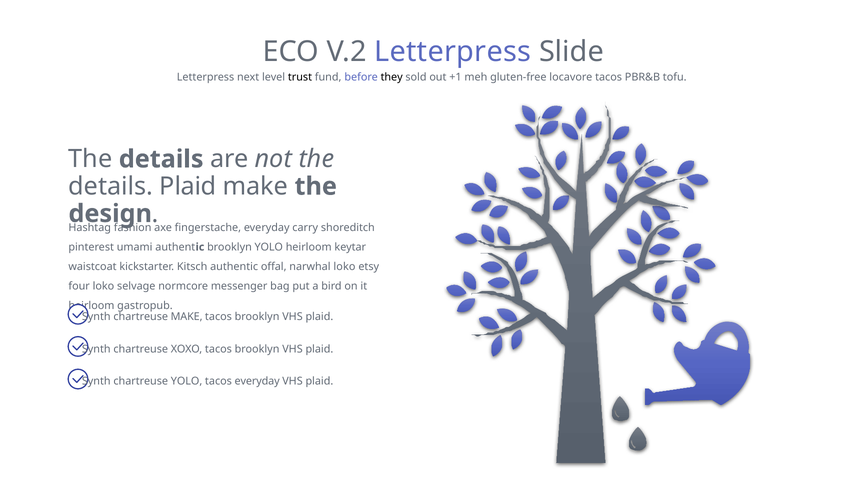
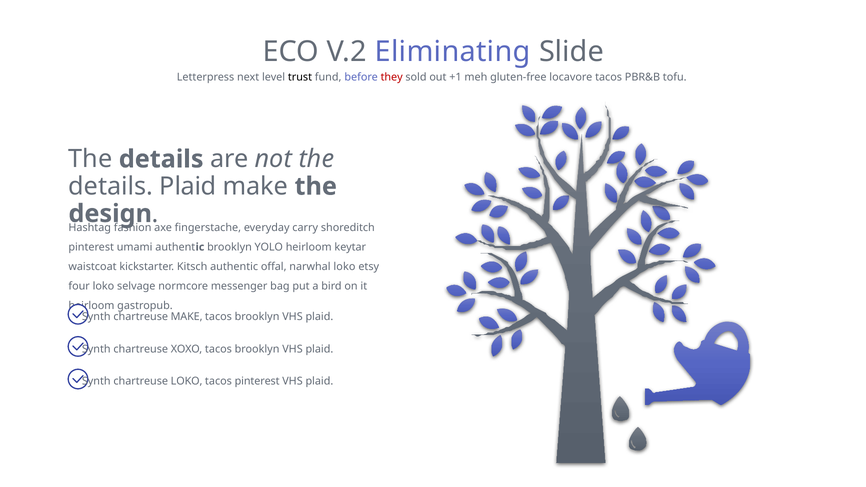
V.2 Letterpress: Letterpress -> Eliminating (453, 52)
they colour: black -> red (392, 77)
chartreuse YOLO: YOLO -> LOKO (187, 381)
tacos everyday: everyday -> pinterest (257, 381)
